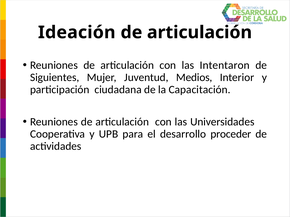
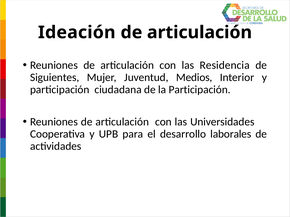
Intentaron: Intentaron -> Residencia (225, 65)
la Capacitación: Capacitación -> Participación (200, 90)
proceder: proceder -> laborales (231, 134)
